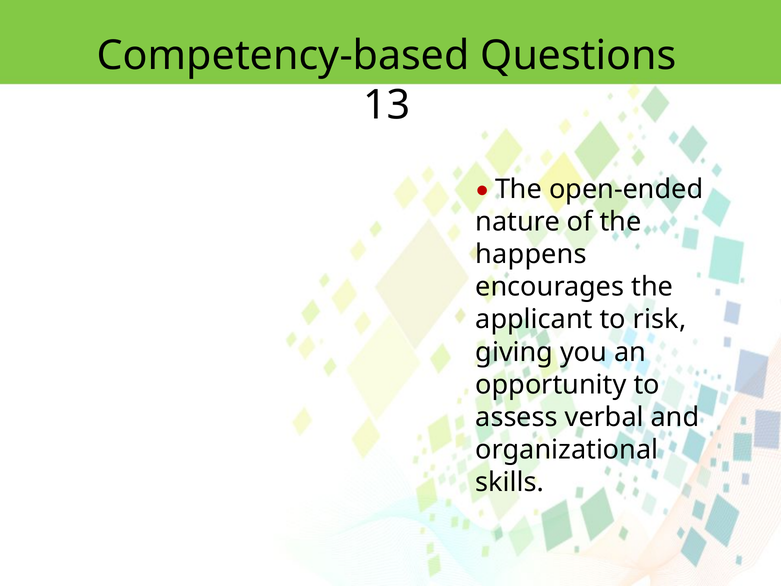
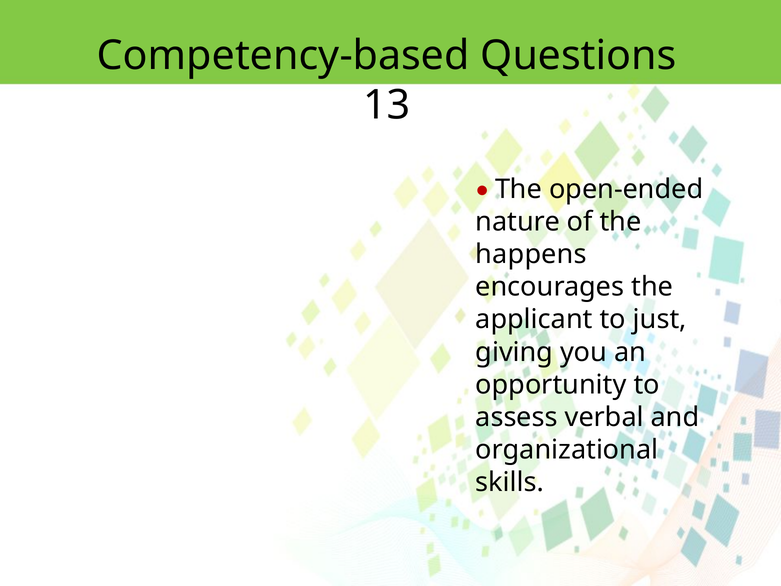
risk: risk -> just (660, 319)
